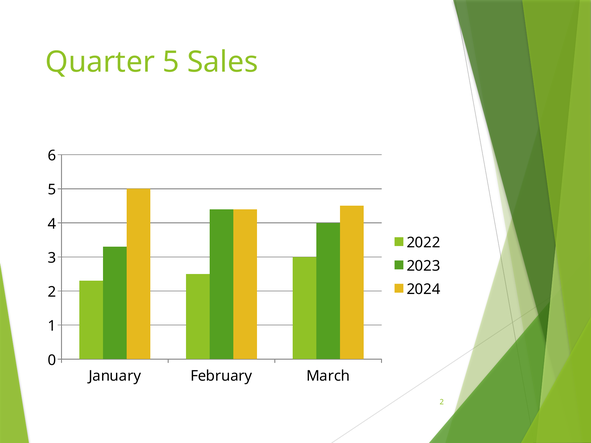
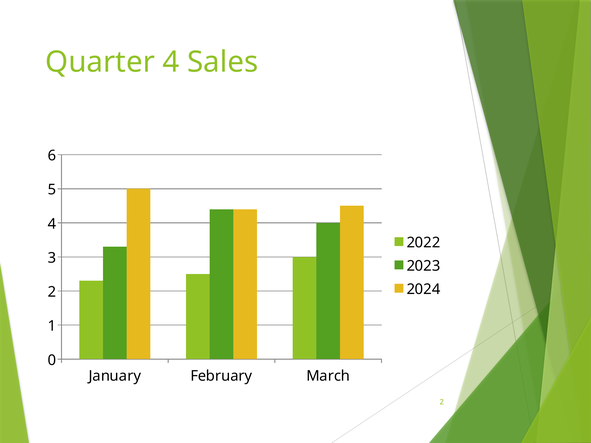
Quarter 5: 5 -> 4 (171, 62)
